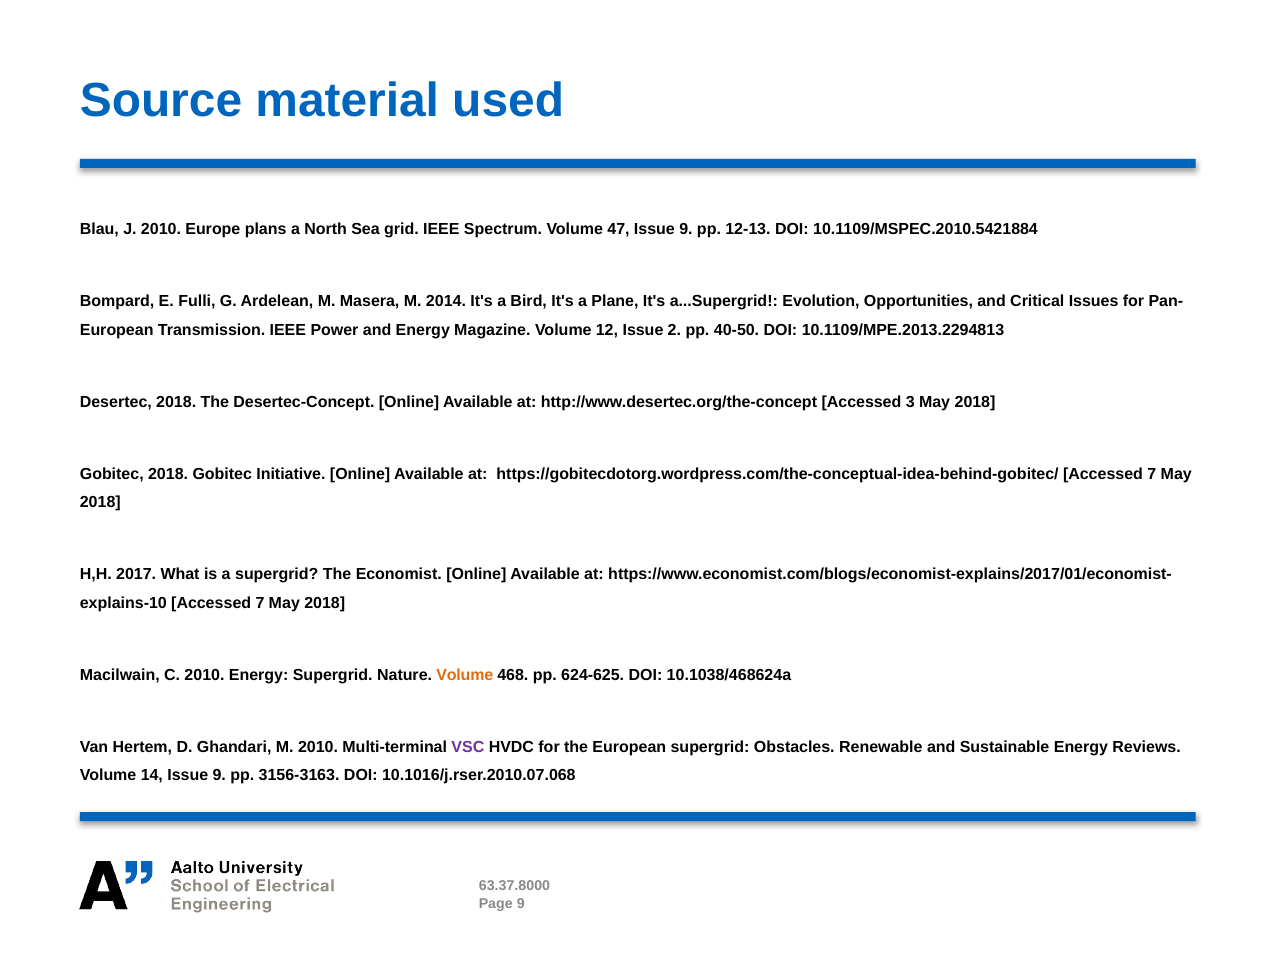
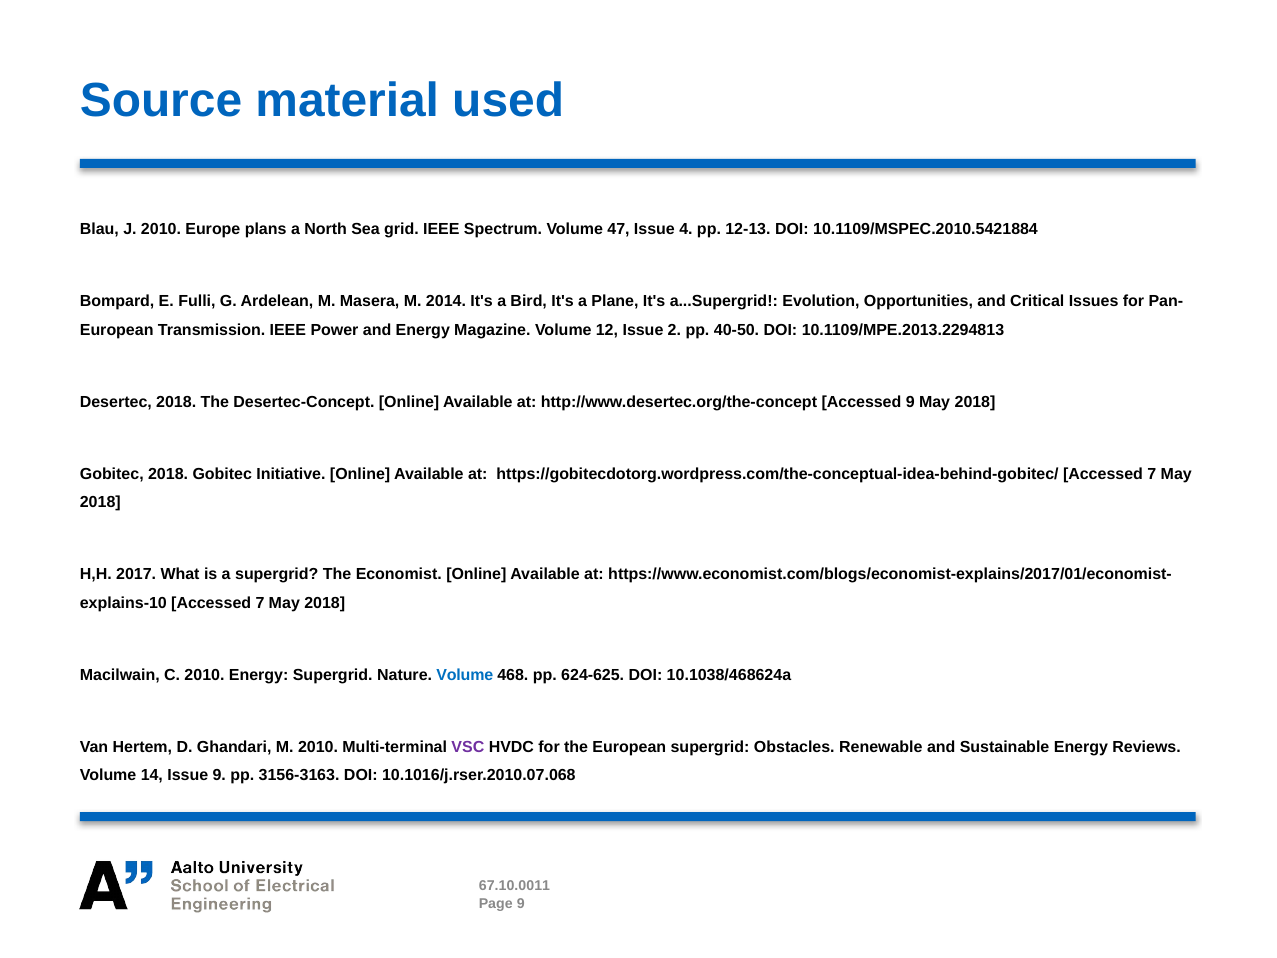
47 Issue 9: 9 -> 4 (686, 229)
Accessed 3: 3 -> 9 (910, 402)
Volume colour: orange -> blue (465, 675)
63.37.8000: 63.37.8000 -> 67.10.0011 (514, 886)
